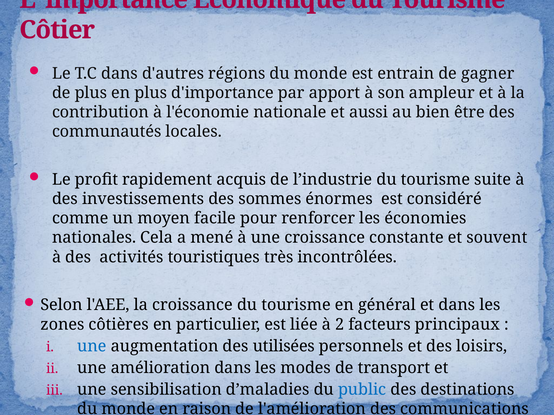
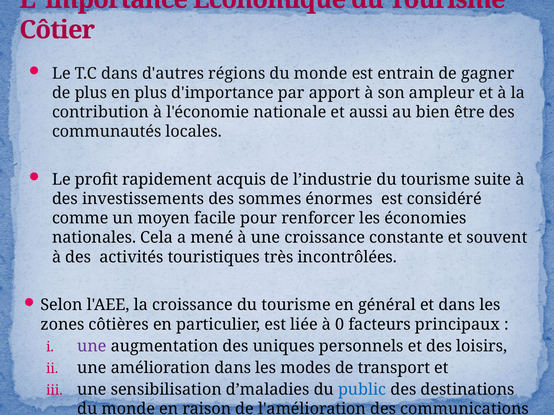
2: 2 -> 0 (340, 325)
une colour: blue -> purple (92, 346)
utilisées: utilisées -> uniques (284, 346)
